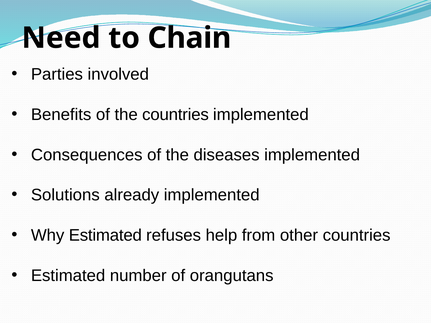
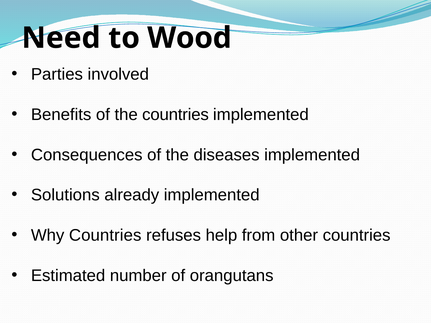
Chain: Chain -> Wood (189, 38)
Why Estimated: Estimated -> Countries (105, 235)
